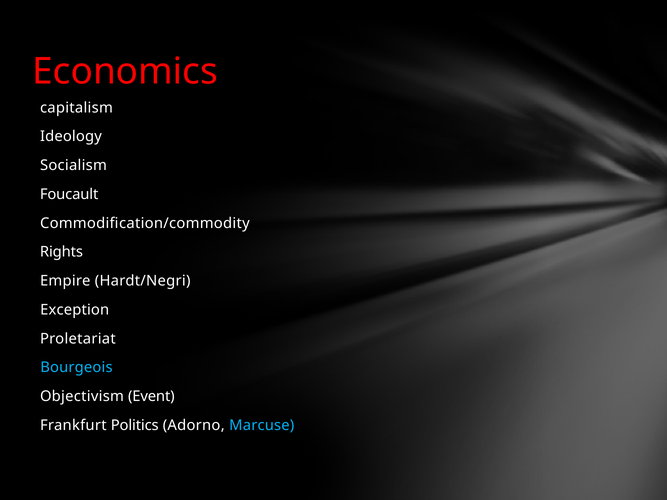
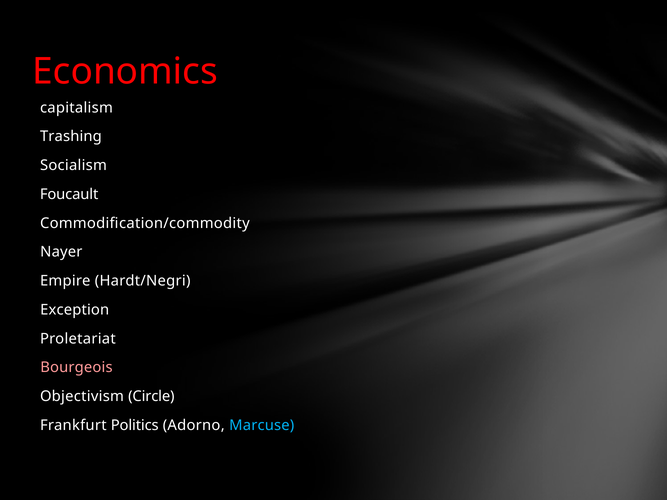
Ideology: Ideology -> Trashing (71, 137)
Rights: Rights -> Nayer (61, 252)
Bourgeois colour: light blue -> pink (76, 368)
Event: Event -> Circle (151, 397)
